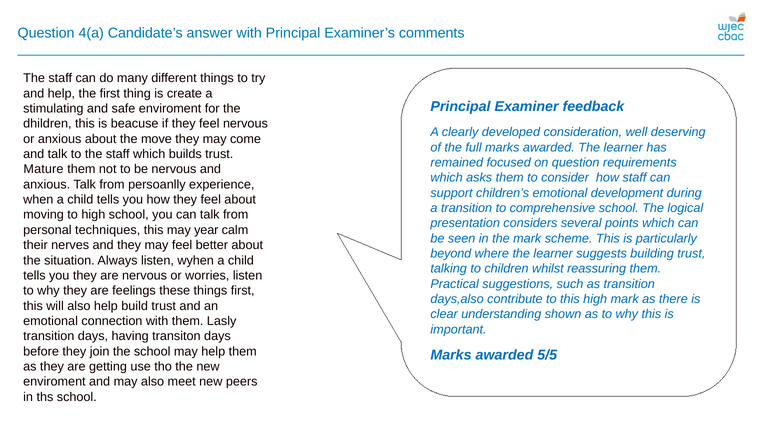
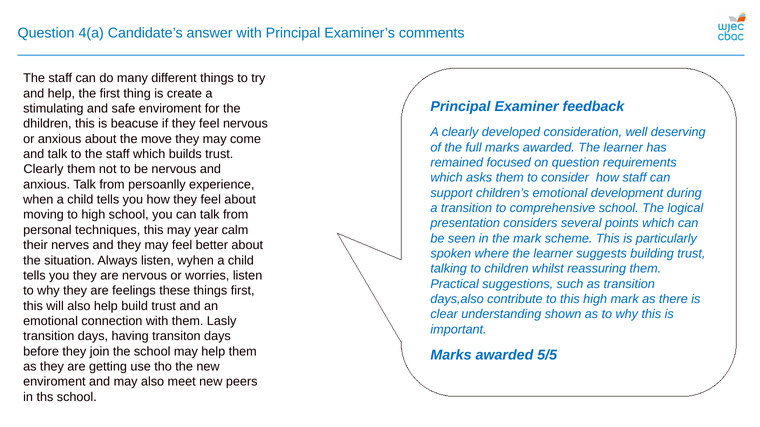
Mature: Mature -> Clearly (43, 169)
beyond: beyond -> spoken (451, 254)
